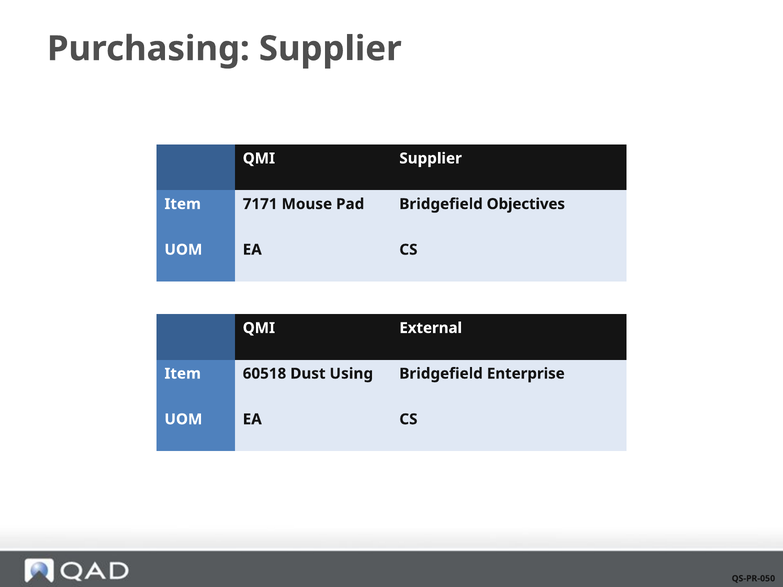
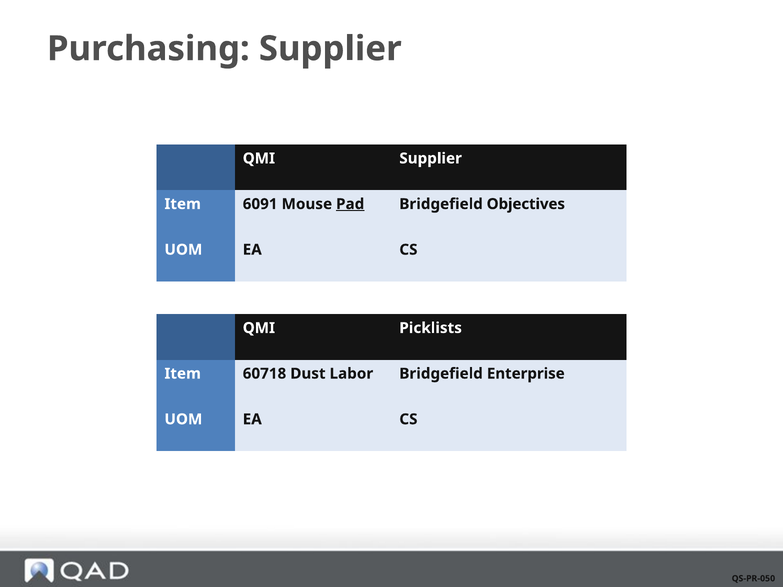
7171: 7171 -> 6091 (260, 204)
Pad underline: none -> present (350, 204)
External: External -> Picklists (431, 328)
60518: 60518 -> 60718 (264, 374)
Using: Using -> Labor (351, 374)
